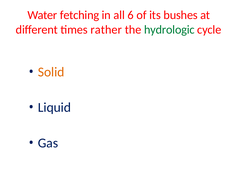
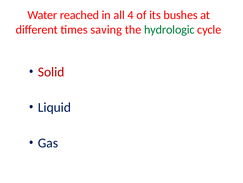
fetching: fetching -> reached (80, 15)
6: 6 -> 4 (131, 15)
rather: rather -> saving (106, 30)
Solid colour: orange -> red (51, 72)
